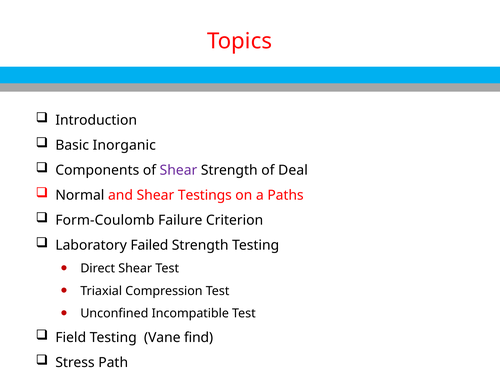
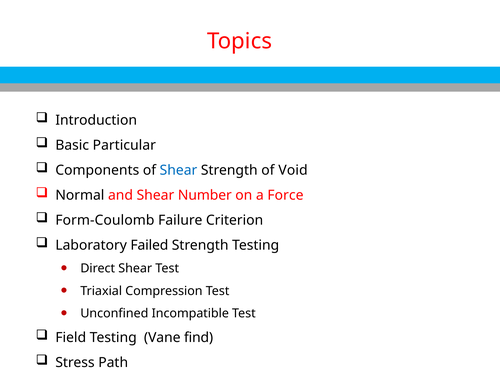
Inorganic: Inorganic -> Particular (124, 145)
Shear colour: purple -> blue (178, 170)
Deal: Deal -> Void (293, 170)
Testings: Testings -> Number (205, 195)
Paths: Paths -> Force (285, 195)
